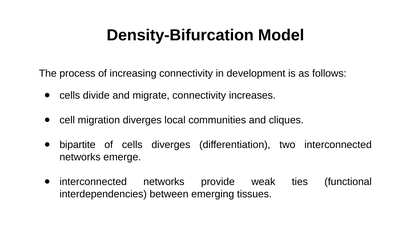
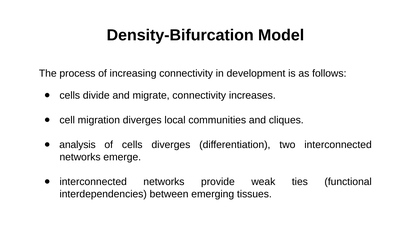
bipartite: bipartite -> analysis (78, 145)
